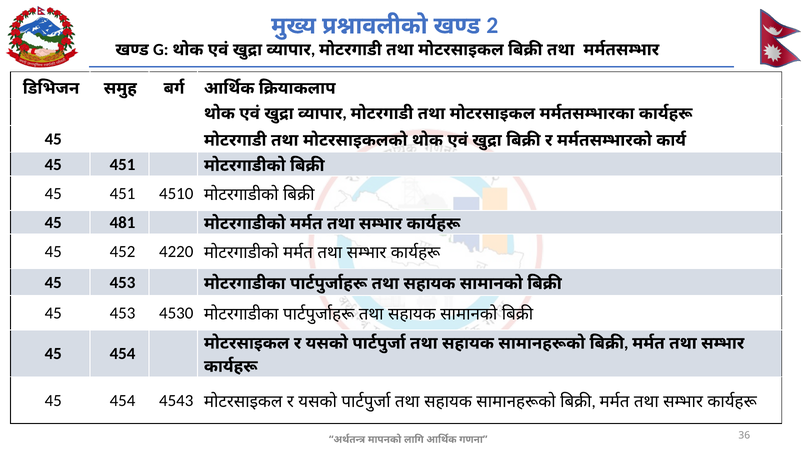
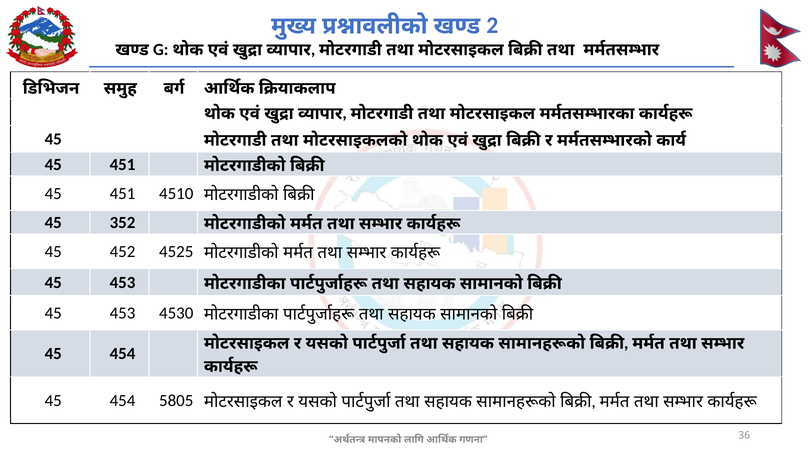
481: 481 -> 352 (122, 223)
4220: 4220 -> 4525 (176, 252)
4543: 4543 -> 5805 (176, 400)
